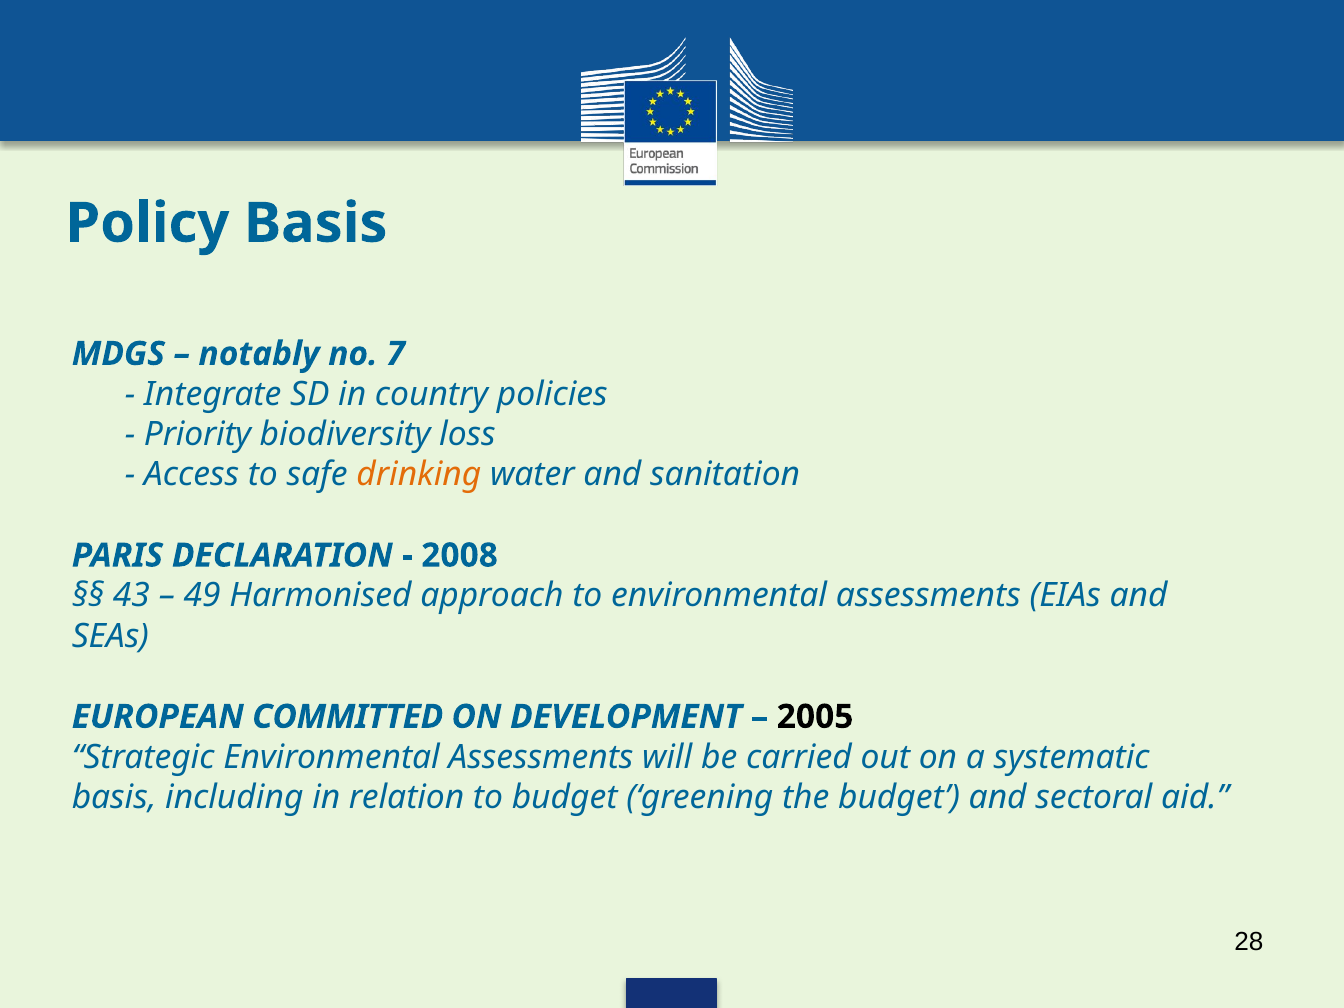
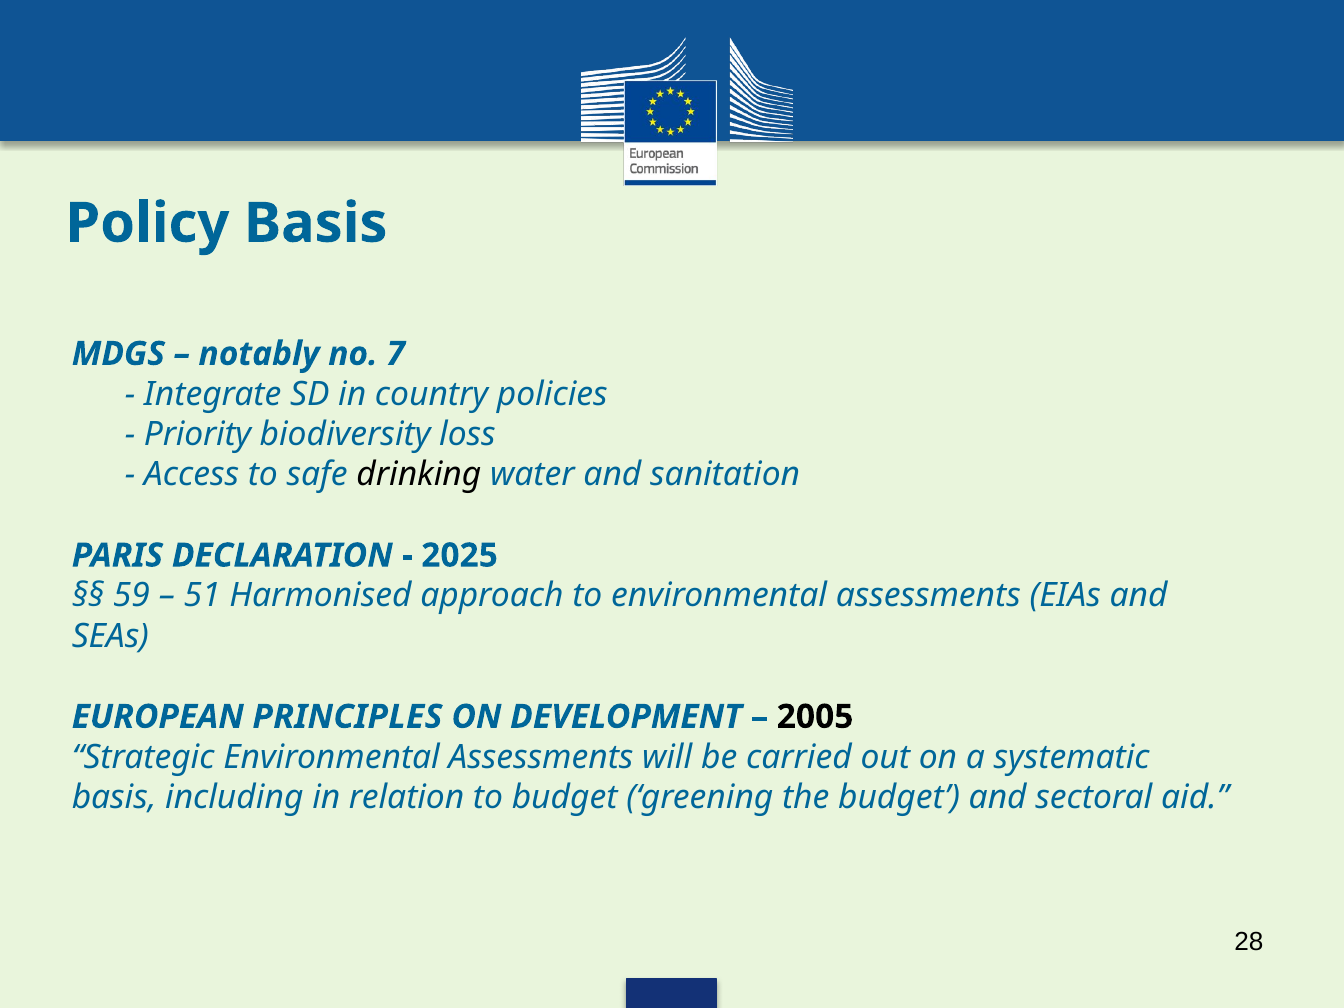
drinking colour: orange -> black (419, 475)
2008: 2008 -> 2025 (460, 555)
43: 43 -> 59 (131, 596)
49: 49 -> 51 (202, 596)
COMMITTED: COMMITTED -> PRINCIPLES (347, 717)
